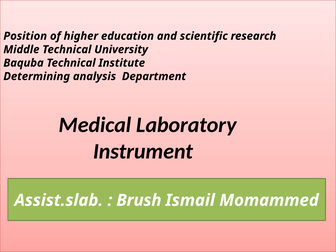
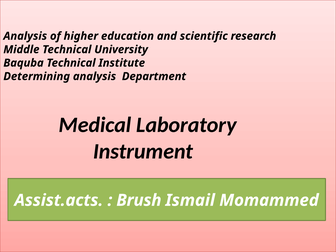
Position: Position -> Analysis (25, 36)
Assist.slab: Assist.slab -> Assist.acts (59, 200)
